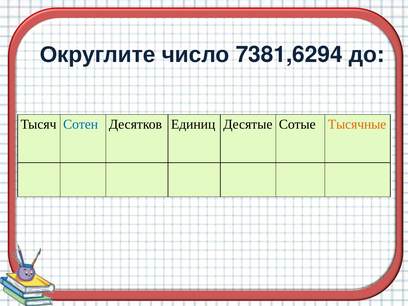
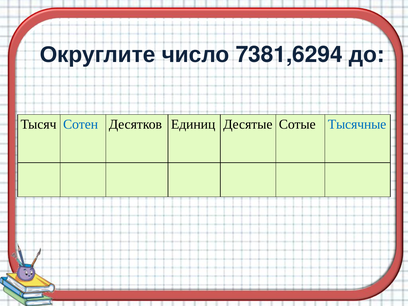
Тысячные colour: orange -> blue (357, 124)
